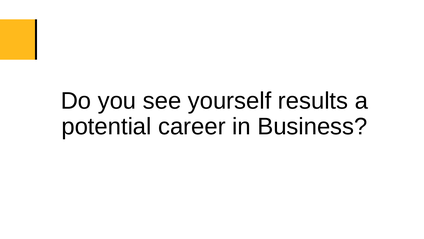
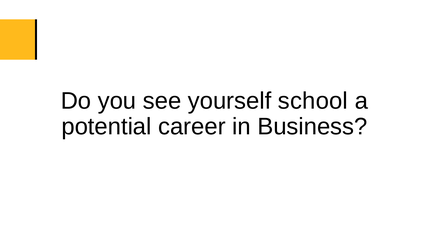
results: results -> school (313, 101)
